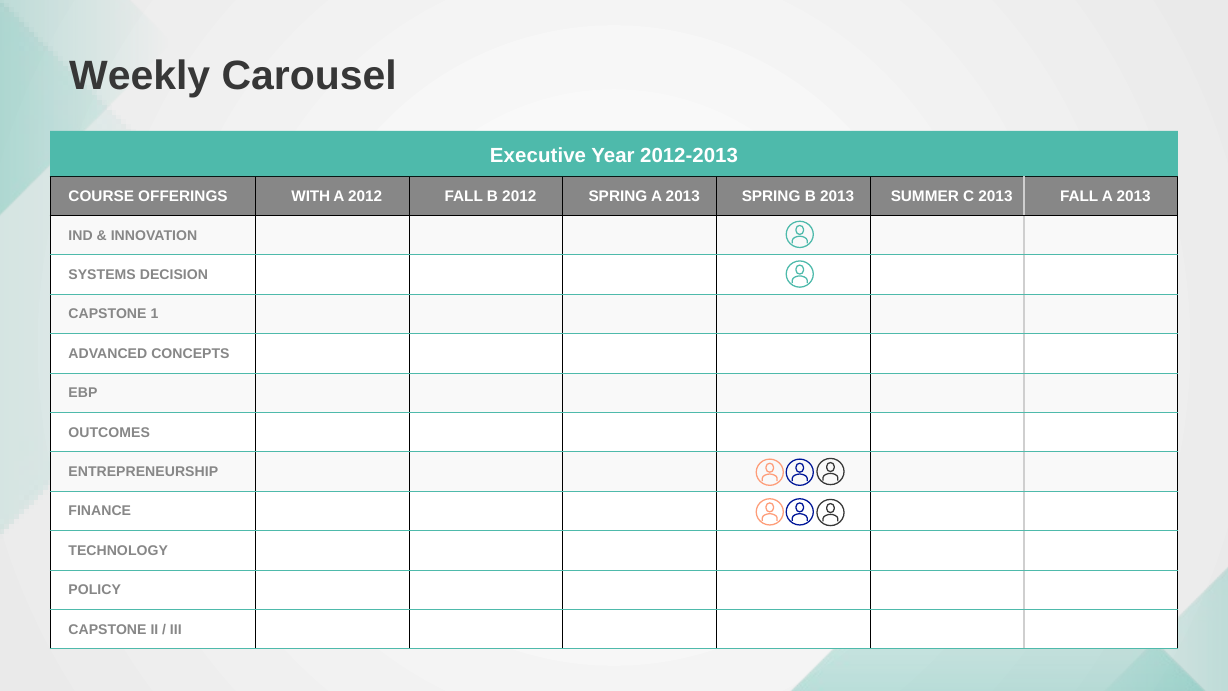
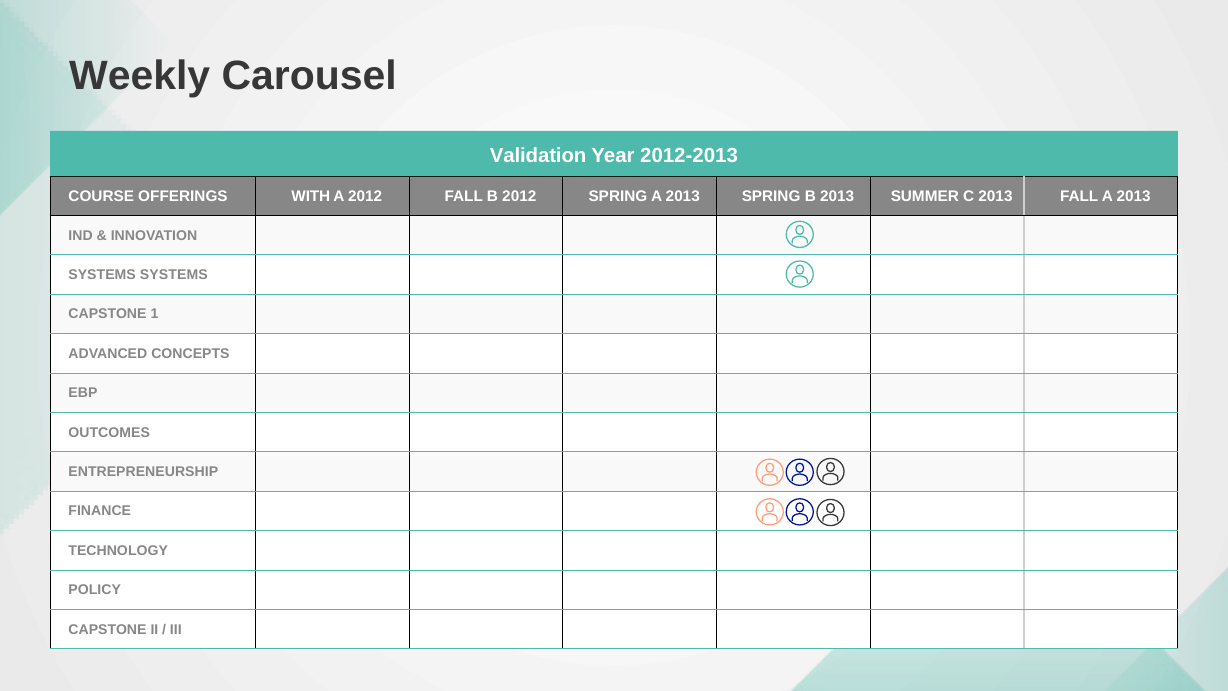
Executive: Executive -> Validation (538, 156)
SYSTEMS DECISION: DECISION -> SYSTEMS (174, 275)
